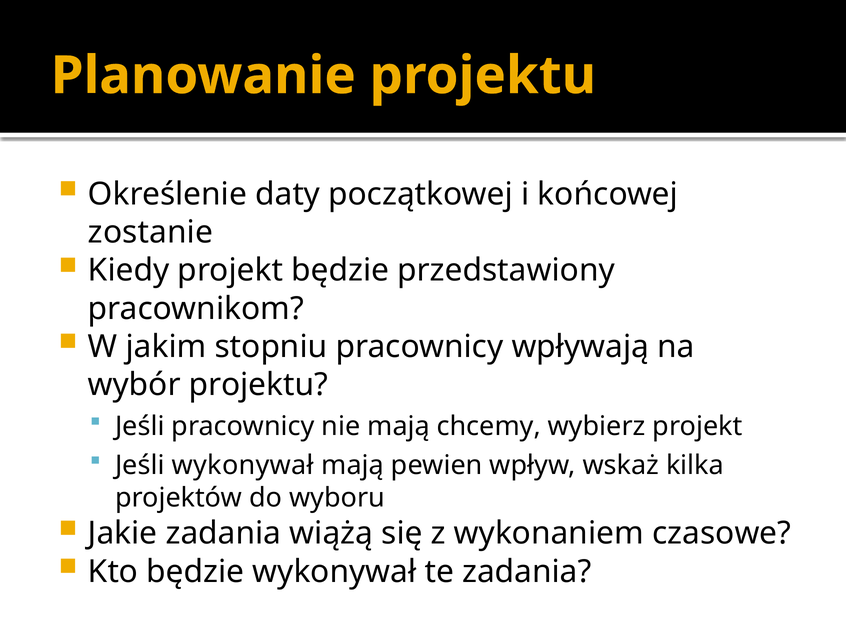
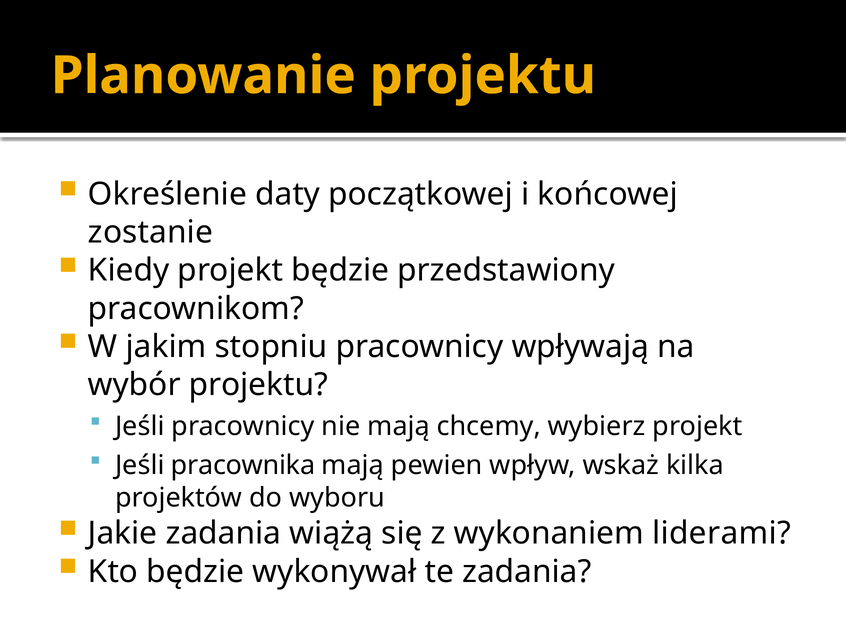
Jeśli wykonywał: wykonywał -> pracownika (243, 465)
czasowe: czasowe -> liderami (721, 533)
